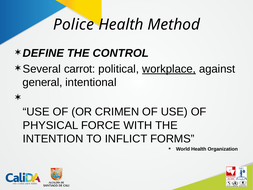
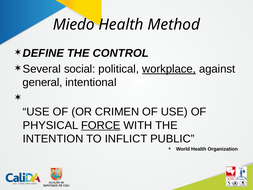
Police: Police -> Miedo (74, 24)
carrot: carrot -> social (80, 69)
FORCE underline: none -> present (101, 125)
FORMS: FORMS -> PUBLIC (172, 139)
